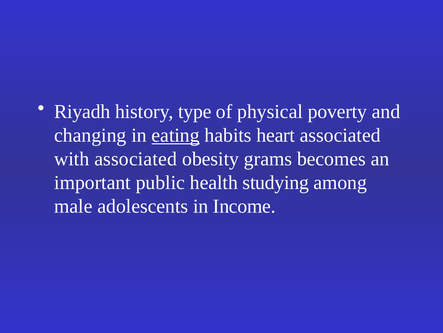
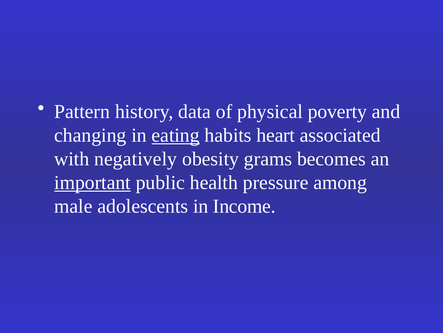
Riyadh: Riyadh -> Pattern (82, 111)
type: type -> data (195, 111)
with associated: associated -> negatively (136, 159)
important underline: none -> present (93, 182)
studying: studying -> pressure (276, 182)
